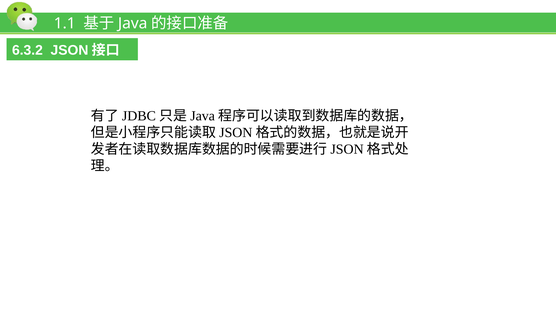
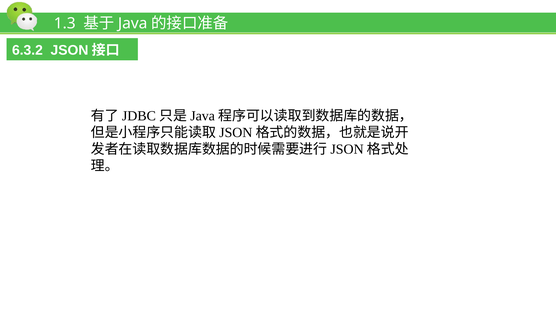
1.1: 1.1 -> 1.3 (65, 24)
